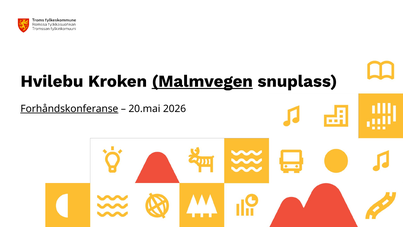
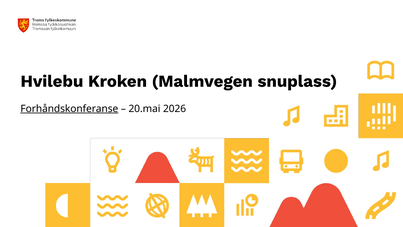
Malmvegen underline: present -> none (202, 81)
